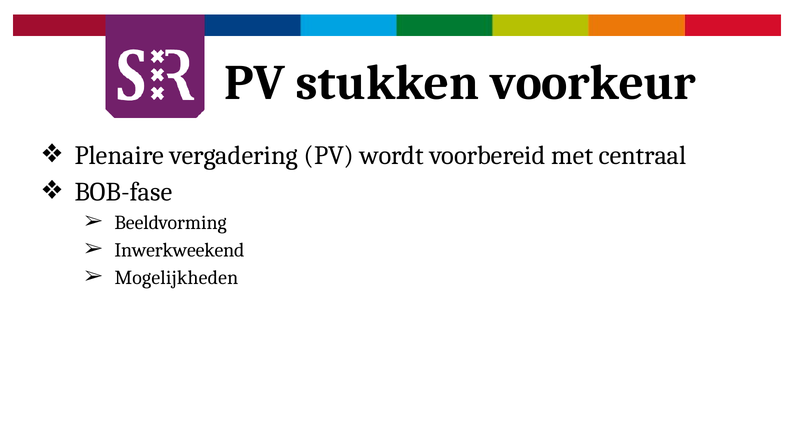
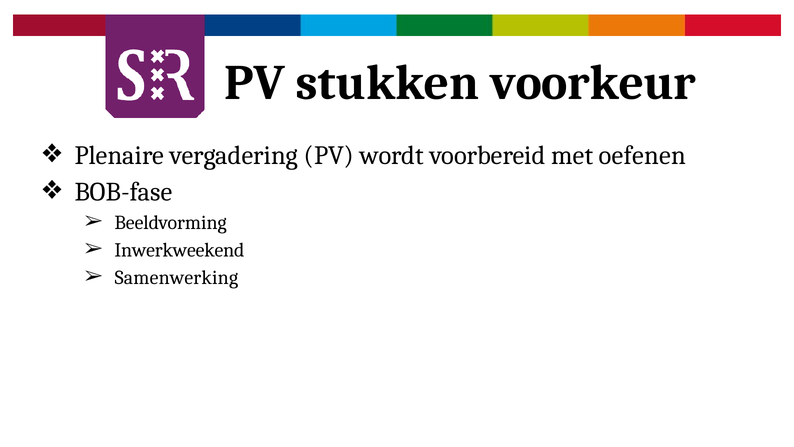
centraal: centraal -> oefenen (642, 155)
Mogelijkheden: Mogelijkheden -> Samenwerking (176, 277)
